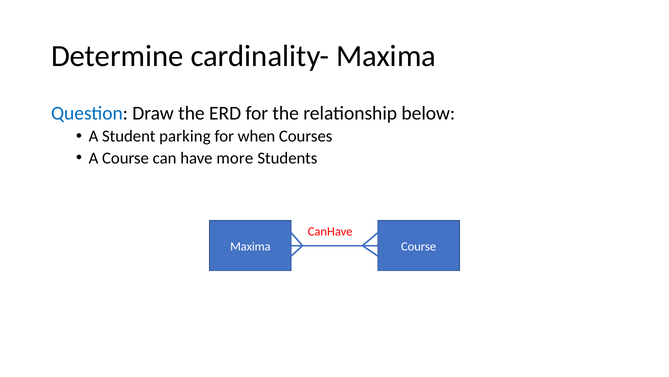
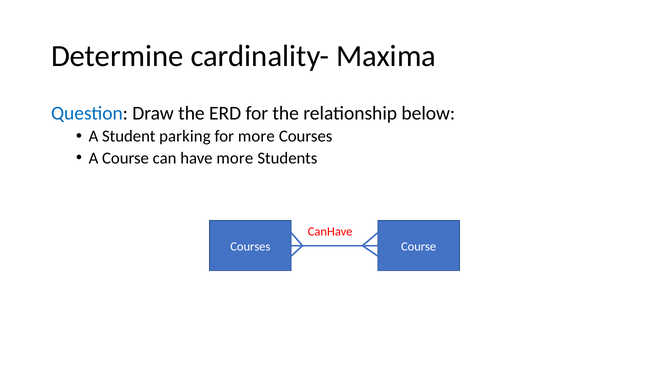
for when: when -> more (256, 136)
Maxima: Maxima -> Courses (250, 246)
